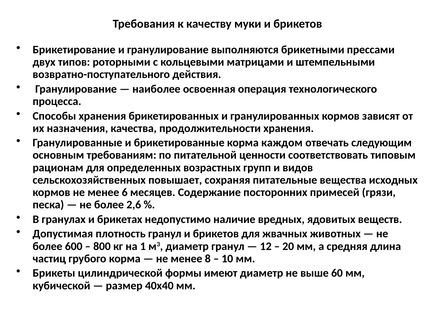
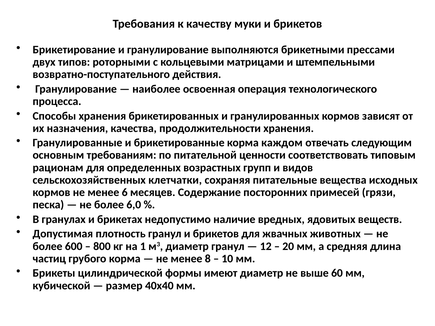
повышает: повышает -> клетчатки (175, 180)
2,6: 2,6 -> 6,0 (134, 205)
